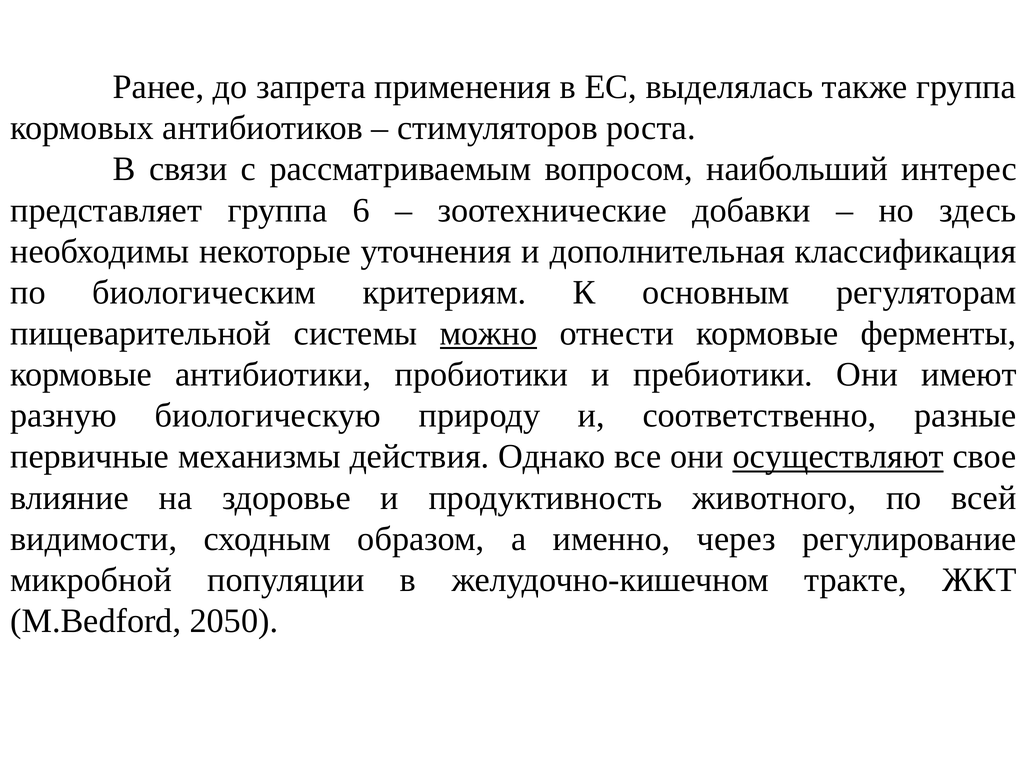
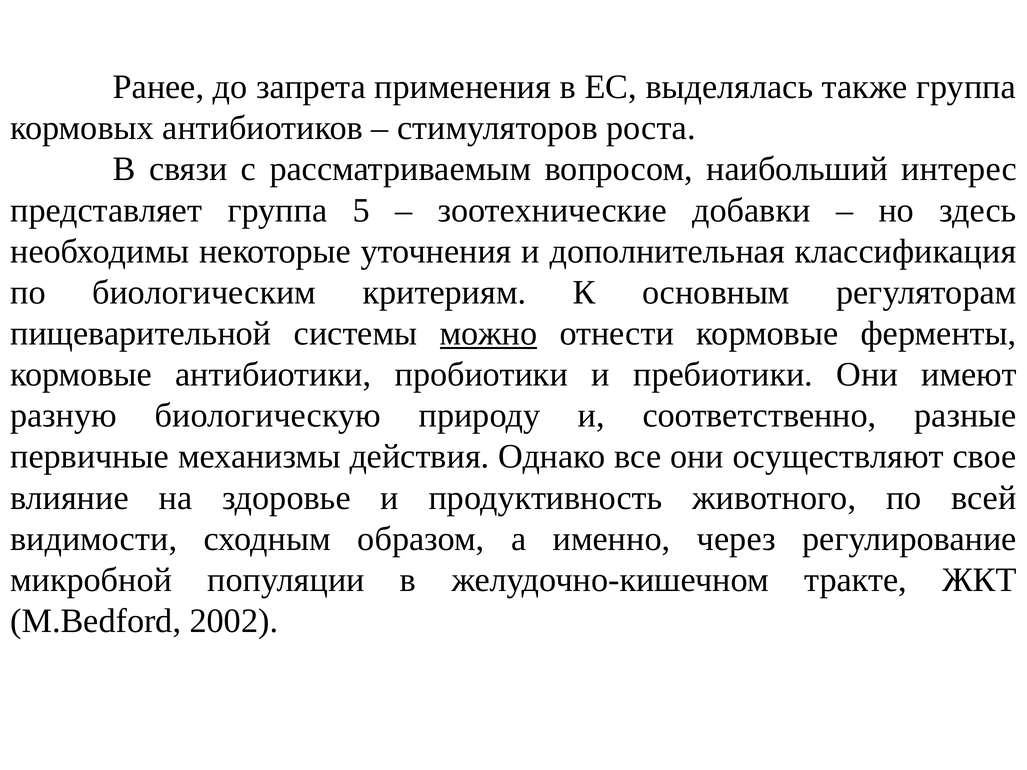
6: 6 -> 5 (361, 210)
осуществляют underline: present -> none (838, 457)
2050: 2050 -> 2002 (234, 621)
